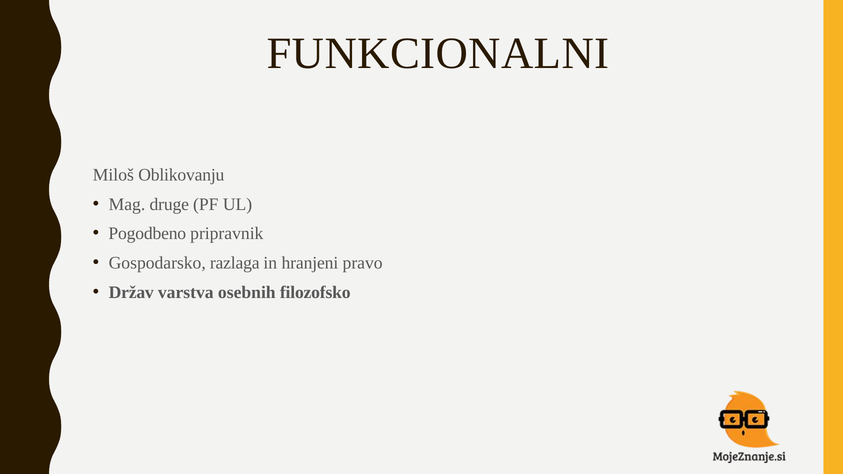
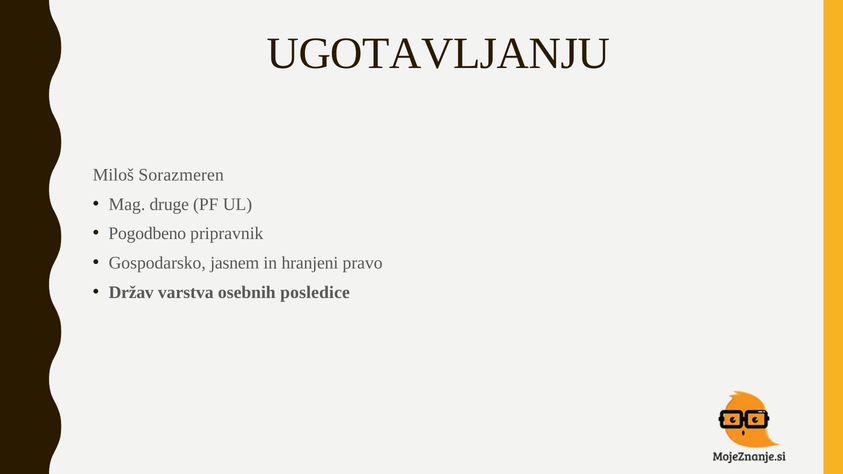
FUNKCIONALNI: FUNKCIONALNI -> UGOTAVLJANJU (438, 53)
Oblikovanju: Oblikovanju -> Sorazmeren (181, 175)
razlaga: razlaga -> jasnem (235, 263)
filozofsko: filozofsko -> posledice (315, 292)
